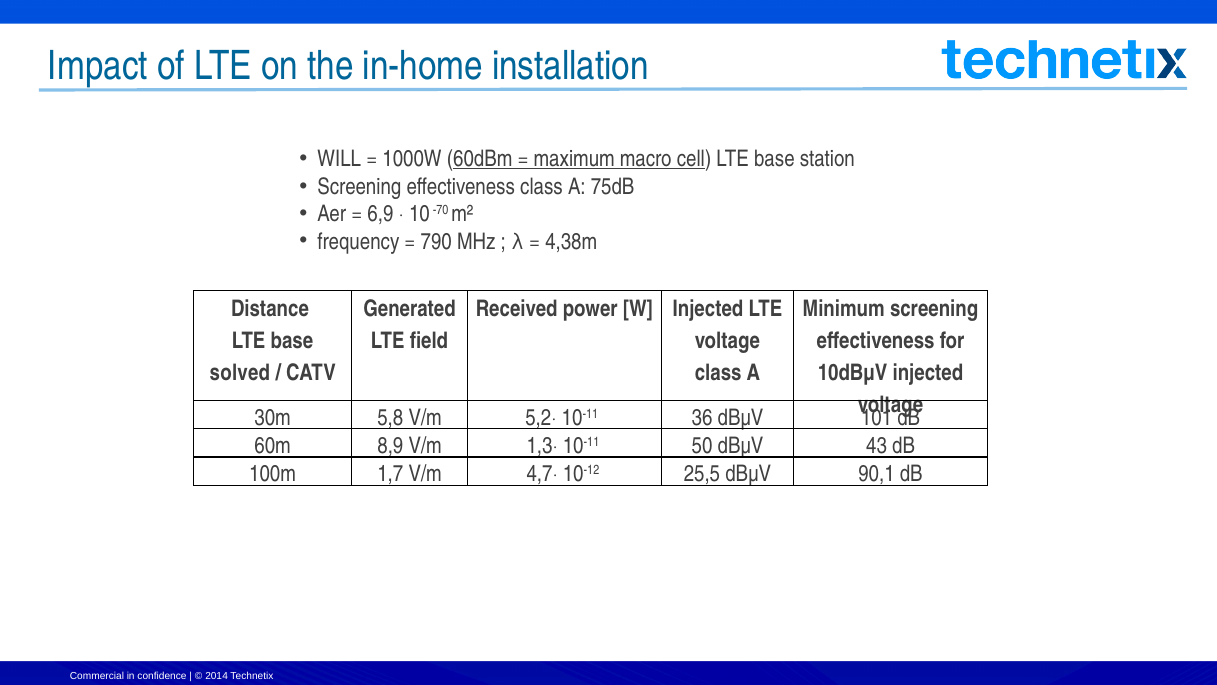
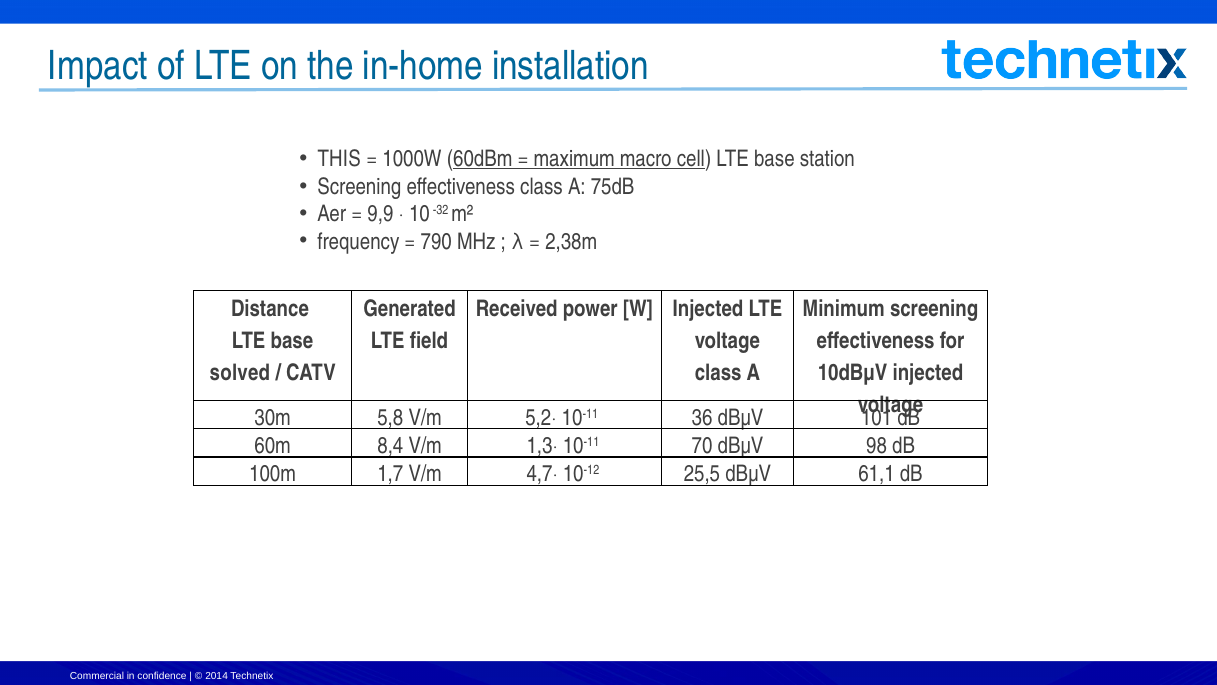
WILL: WILL -> THIS (339, 159)
6,9: 6,9 -> 9,9 (380, 214)
-70: -70 -> -32 (441, 210)
4,38m: 4,38m -> 2,38m (571, 241)
8,9: 8,9 -> 8,4 (390, 446)
50: 50 -> 70 (702, 446)
43: 43 -> 98 (877, 446)
90,1: 90,1 -> 61,1 (877, 474)
